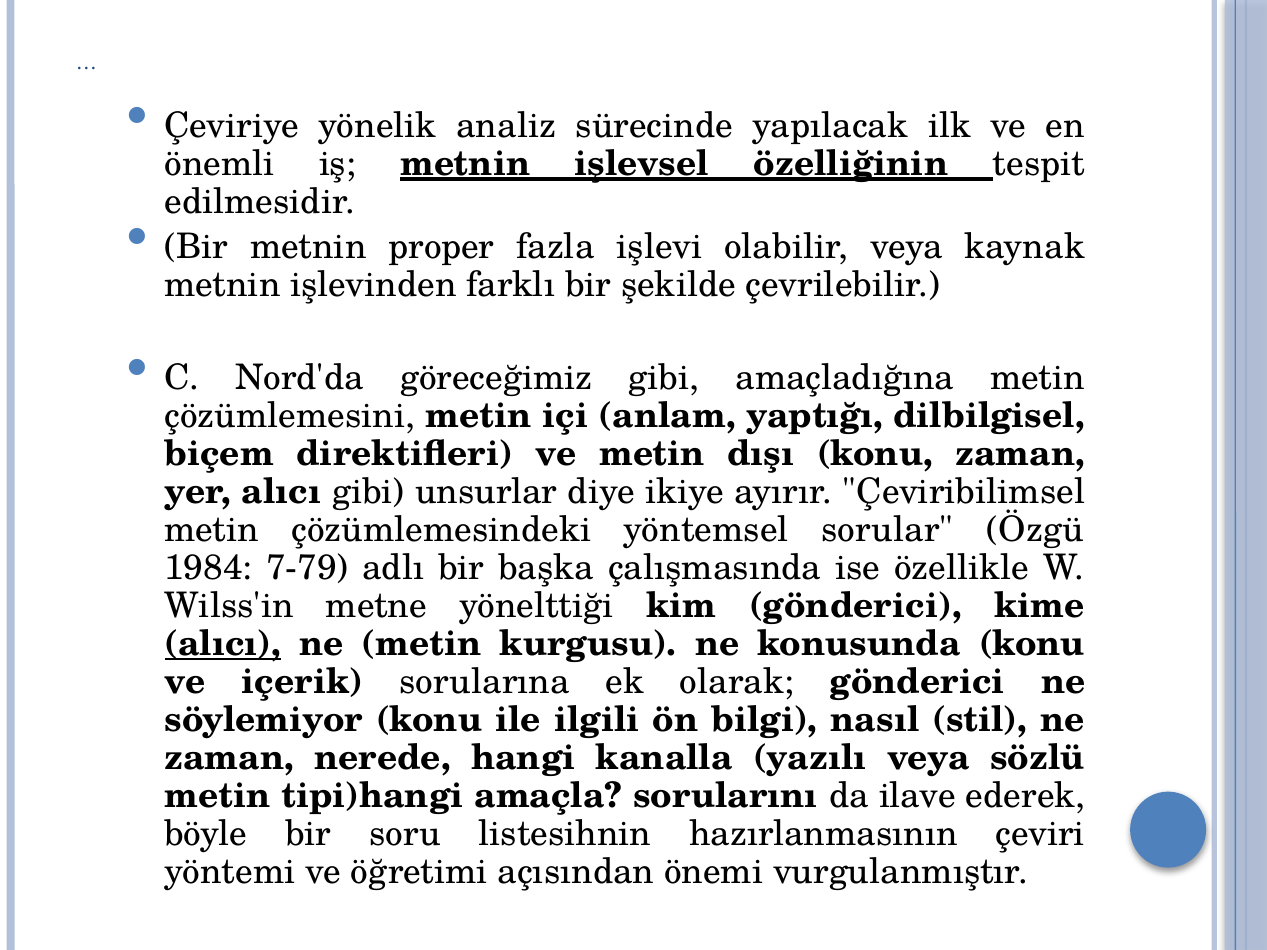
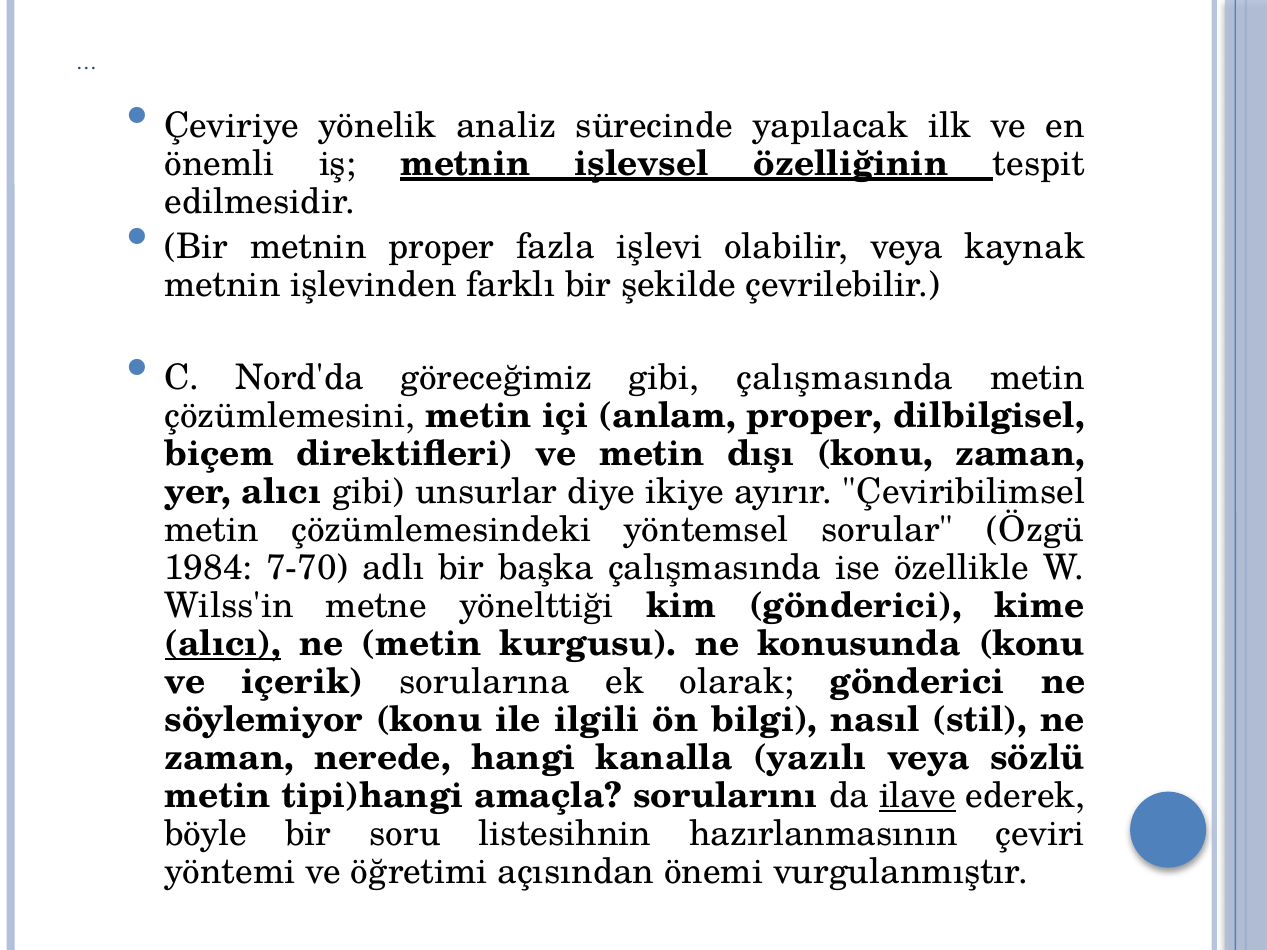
gibi amaçladığına: amaçladığına -> çalışmasında (845, 378)
anlam yaptığı: yaptığı -> proper (815, 416)
7-79: 7-79 -> 7-70 (307, 568)
ilave underline: none -> present (918, 796)
